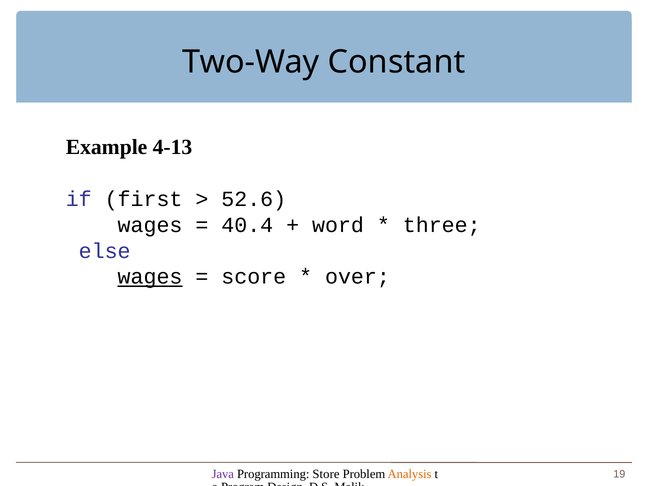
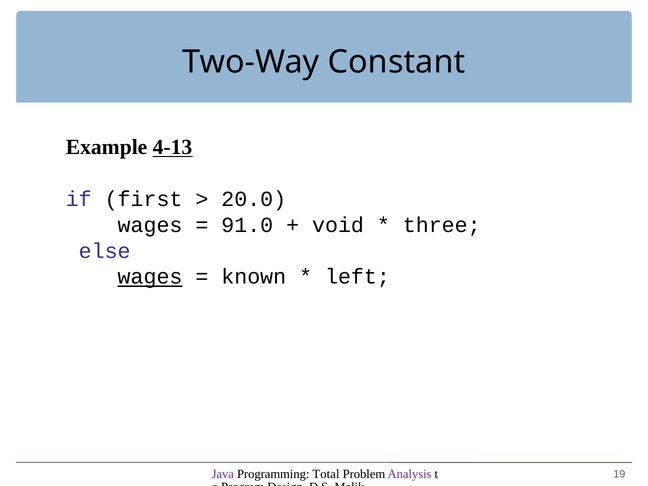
4-13 underline: none -> present (172, 147)
52.6: 52.6 -> 20.0 (254, 199)
40.4: 40.4 -> 91.0 (247, 225)
word: word -> void (338, 225)
score: score -> known (254, 277)
over: over -> left (357, 277)
Store: Store -> Total (326, 474)
Analysis colour: orange -> purple (410, 474)
